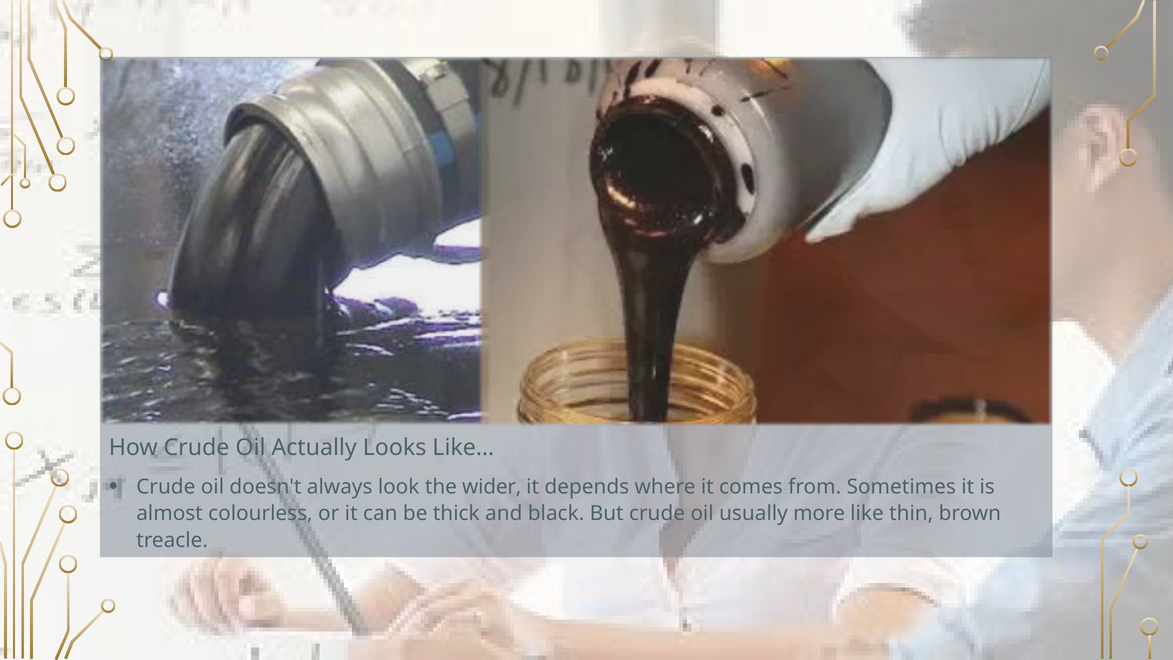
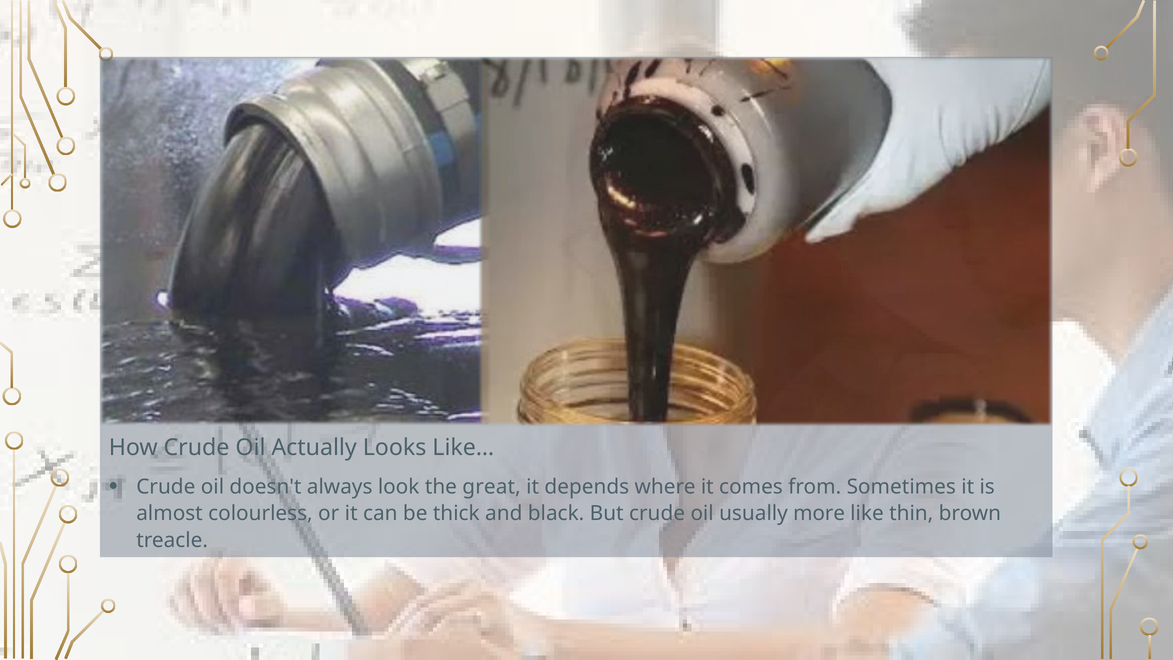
wider: wider -> great (492, 487)
